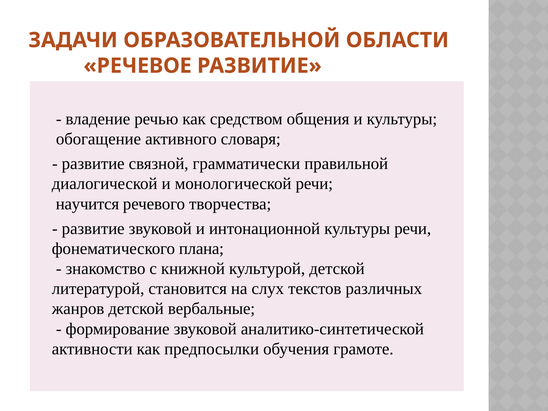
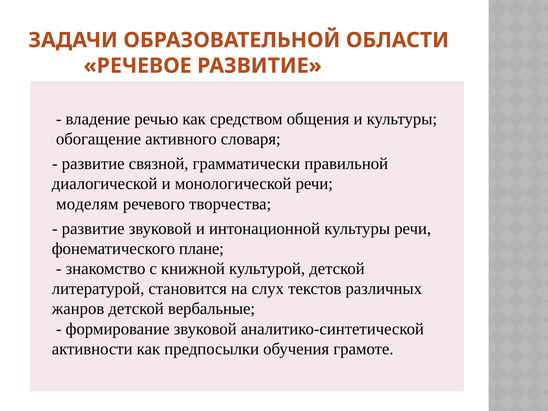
научится: научится -> моделям (87, 204)
плана: плана -> плане (201, 249)
